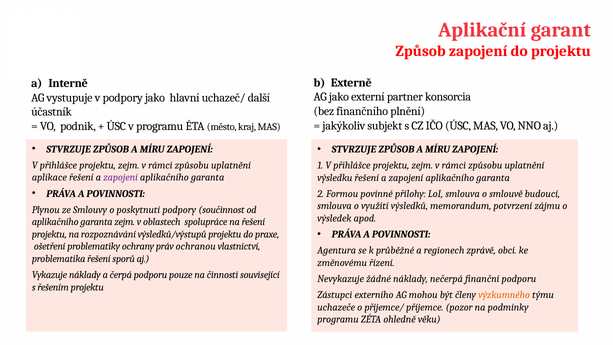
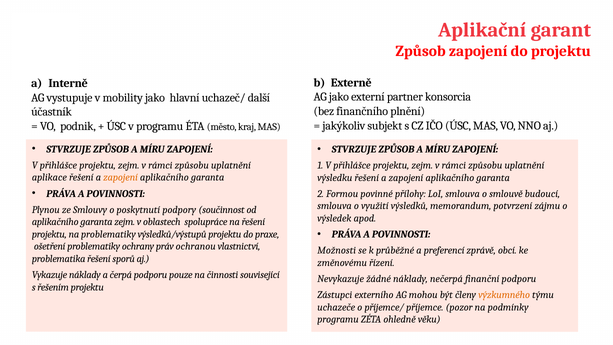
v podpory: podpory -> mobility (123, 98)
zapojení colour: purple -> orange (121, 177)
na rozpoznávání: rozpoznávání -> problematiky (108, 234)
Agentura: Agentura -> Možnosti (337, 250)
regionech: regionech -> preferencí (444, 250)
